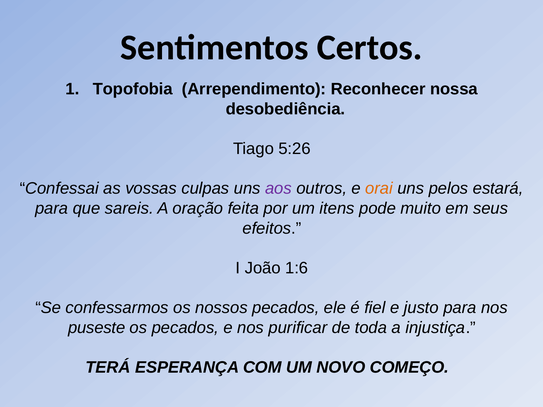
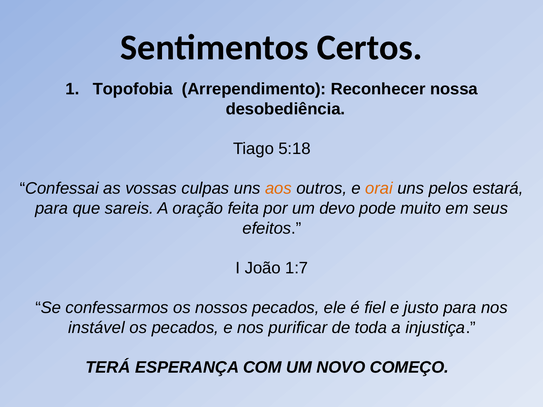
5:26: 5:26 -> 5:18 (295, 149)
aos colour: purple -> orange (278, 189)
itens: itens -> devo (337, 209)
1:6: 1:6 -> 1:7 (297, 268)
puseste: puseste -> instável (97, 328)
